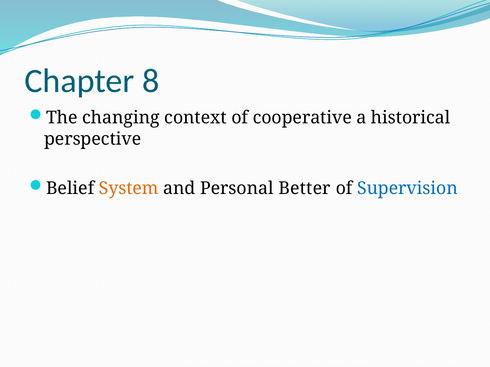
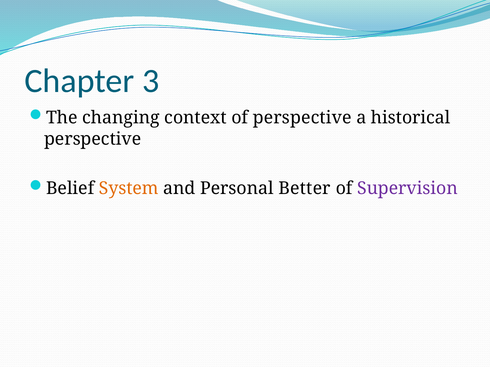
8: 8 -> 3 (151, 81)
of cooperative: cooperative -> perspective (302, 118)
Supervision colour: blue -> purple (407, 189)
